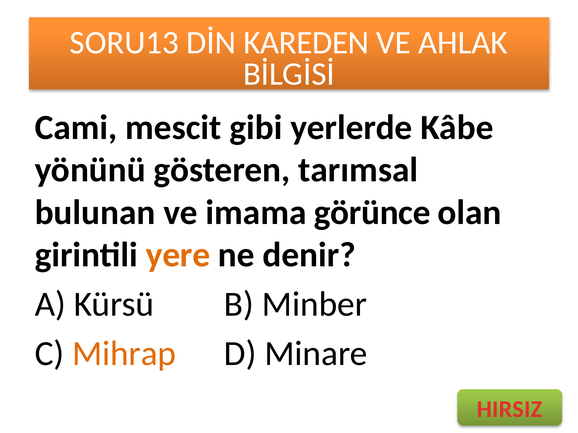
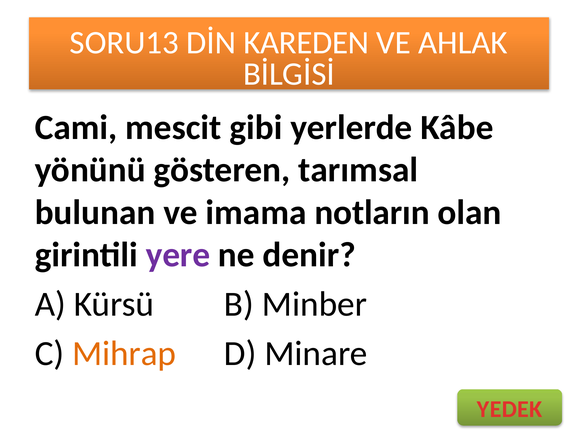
görünce: görünce -> notların (372, 213)
yere colour: orange -> purple (178, 255)
HIRSIZ: HIRSIZ -> YEDEK (510, 410)
